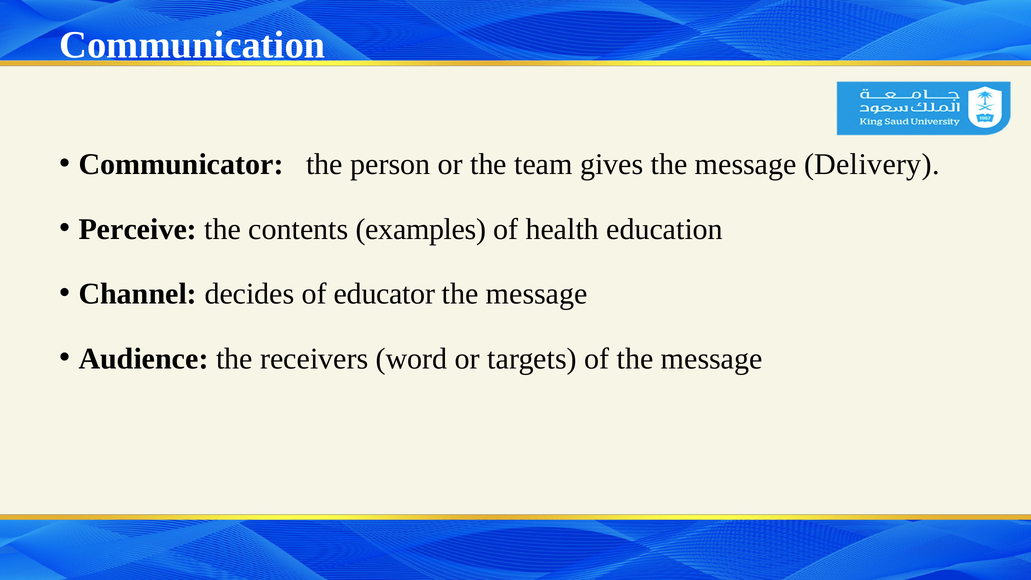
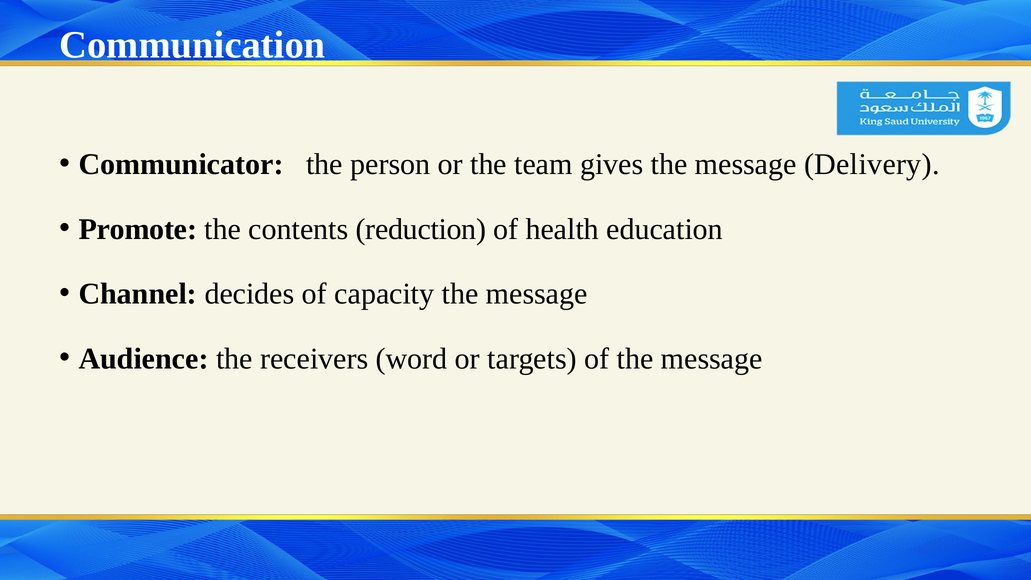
Perceive: Perceive -> Promote (138, 229)
examples: examples -> reduction (421, 229)
educator: educator -> capacity (384, 294)
